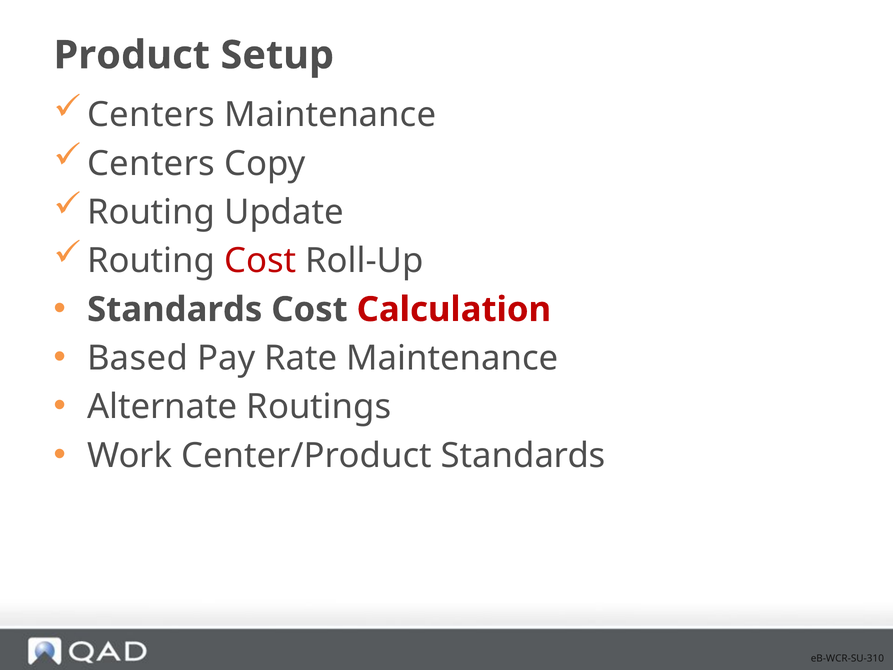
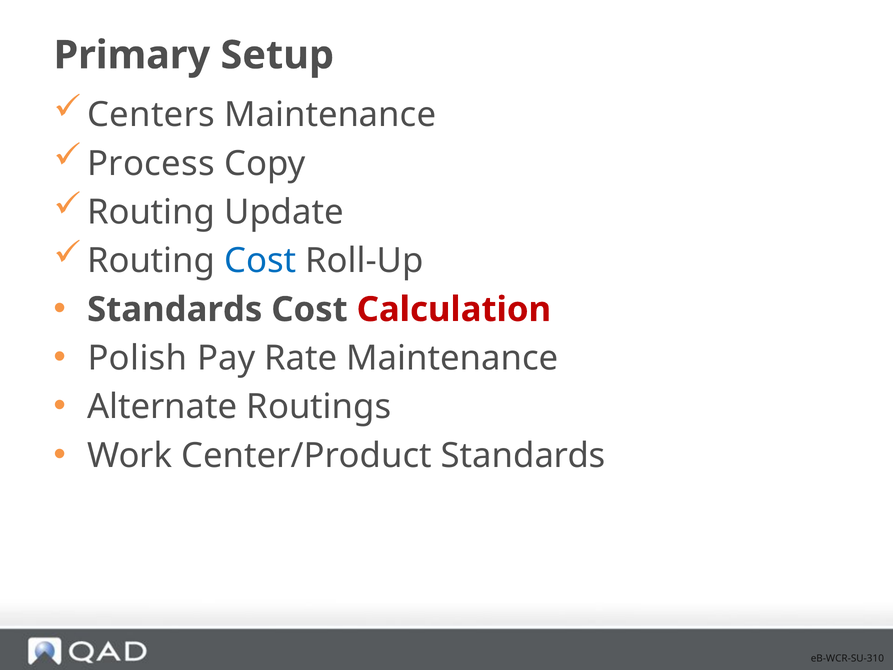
Product: Product -> Primary (132, 55)
Centers: Centers -> Process (151, 163)
Cost colour: red -> blue (260, 261)
Based: Based -> Polish (137, 358)
